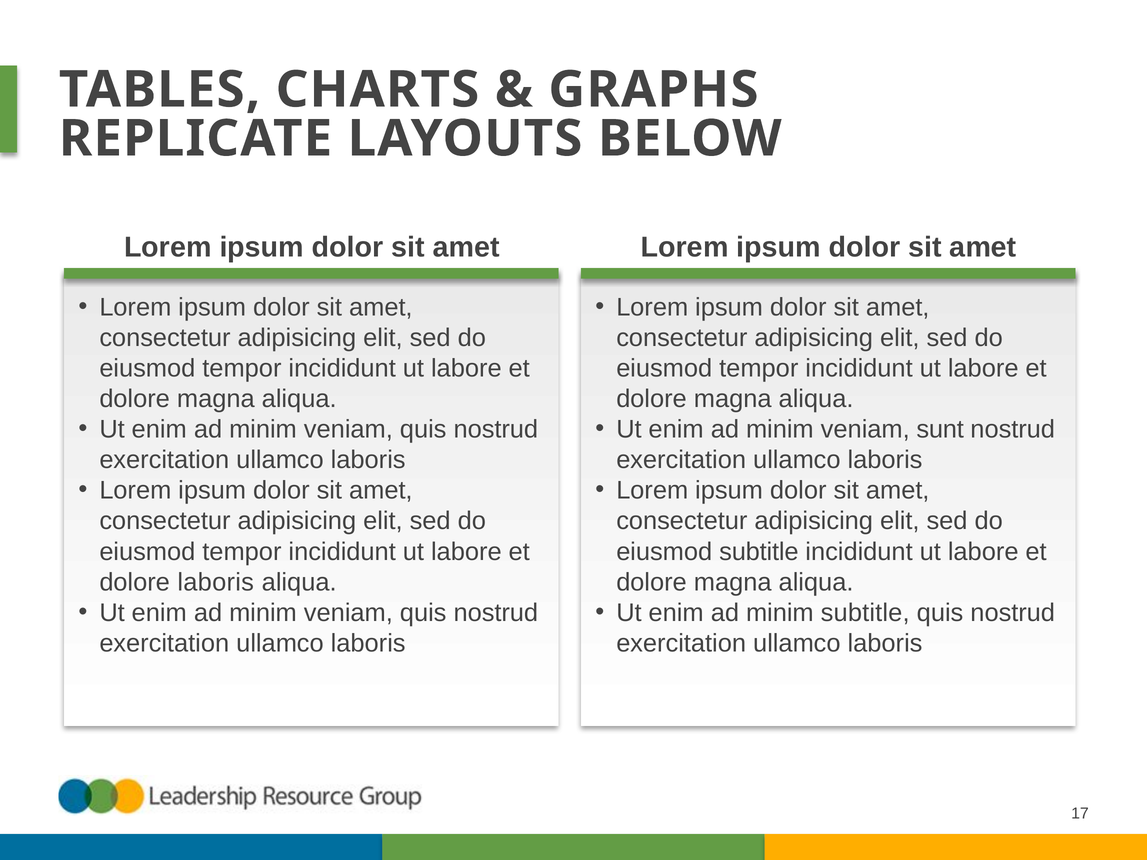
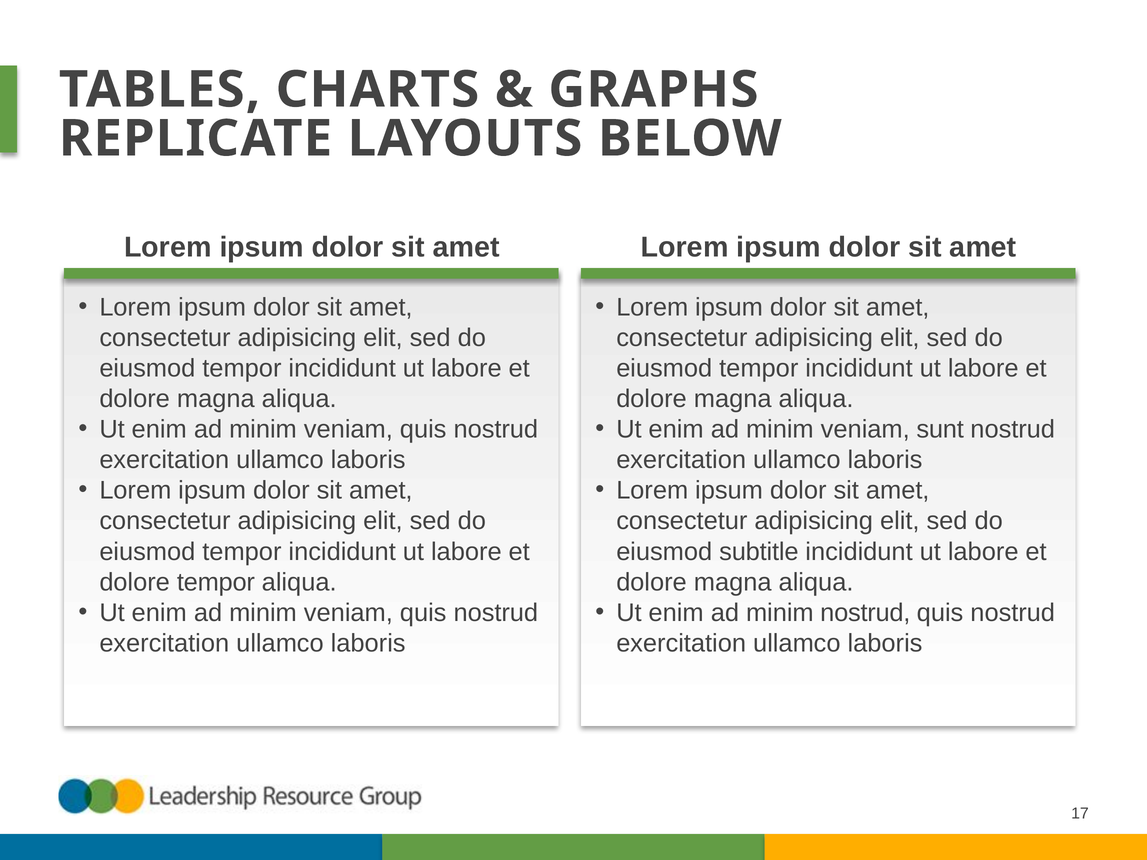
dolore laboris: laboris -> tempor (216, 582)
minim subtitle: subtitle -> nostrud (865, 613)
